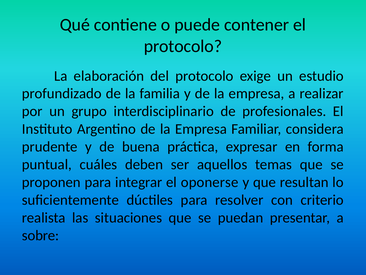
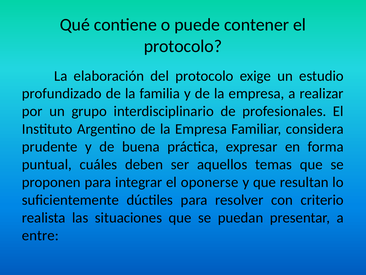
sobre: sobre -> entre (40, 235)
